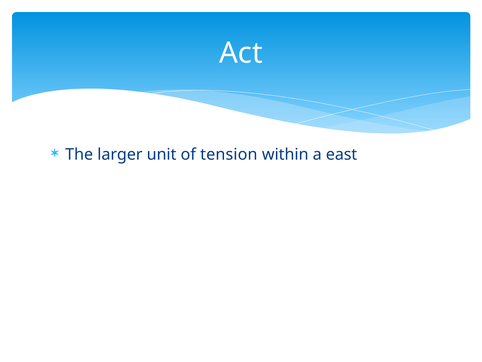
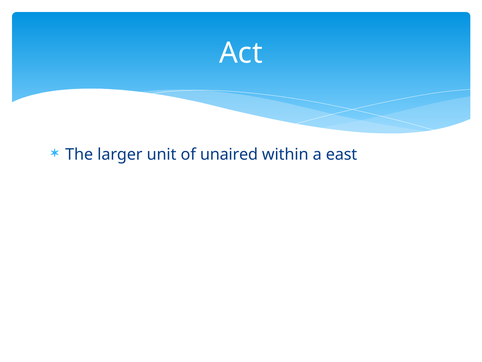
tension: tension -> unaired (229, 154)
